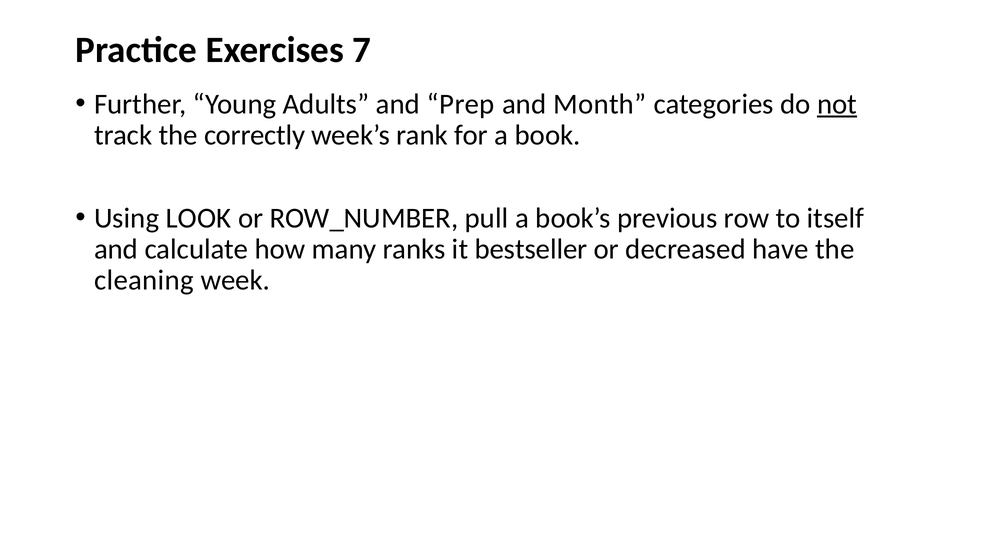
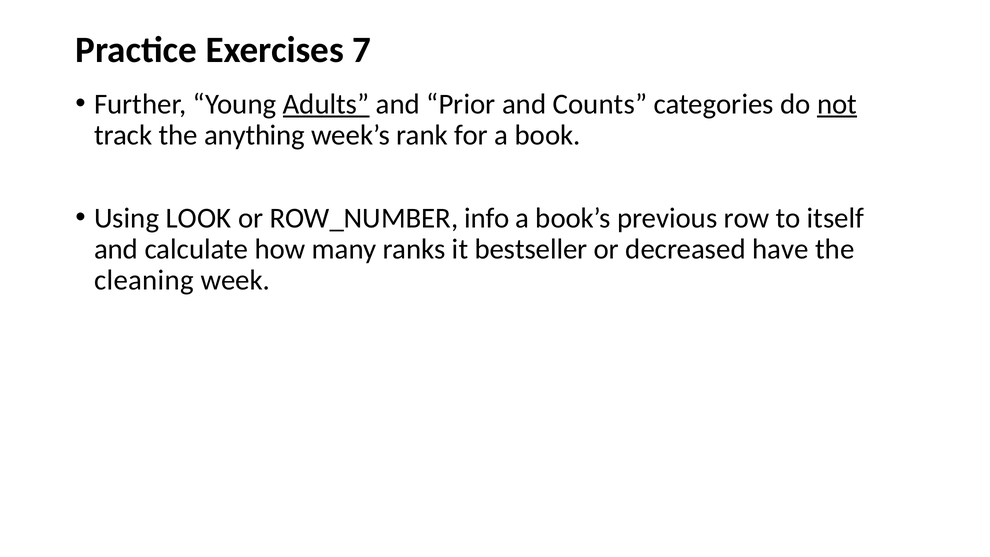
Adults underline: none -> present (326, 104)
Prep: Prep -> Prior (461, 104)
Month: Month -> Counts (600, 104)
correctly: correctly -> anything (255, 135)
pull: pull -> info (487, 218)
